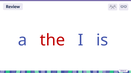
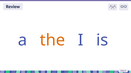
the colour: red -> orange (52, 41)
